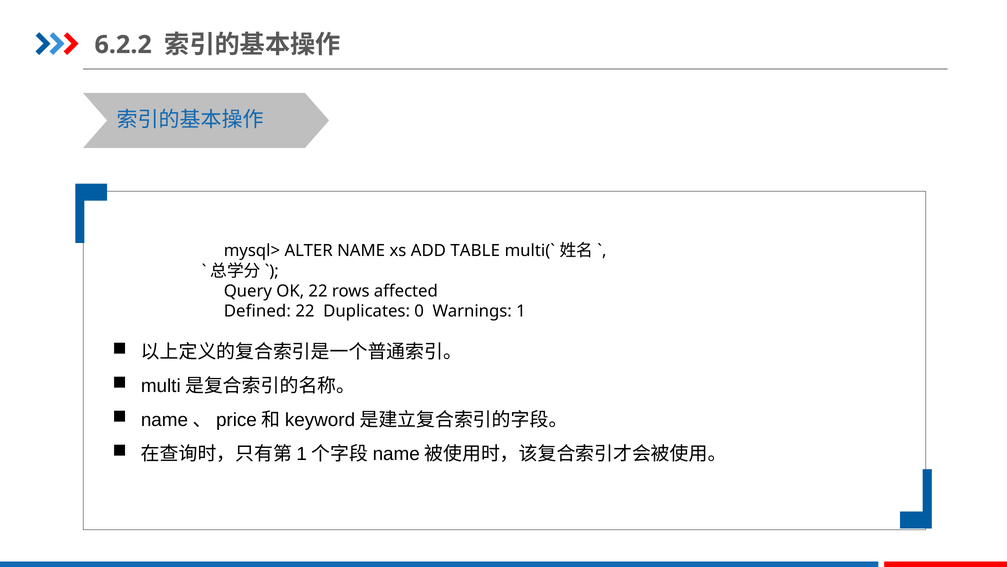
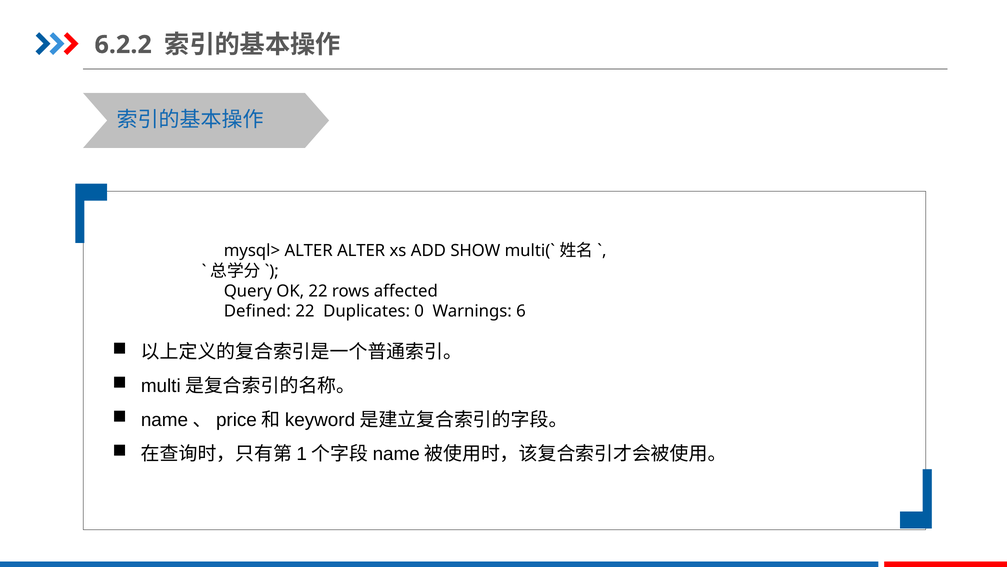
ALTER NAME: NAME -> ALTER (361, 251)
TABLE: TABLE -> SHOW (475, 251)
1: 1 -> 6 (521, 311)
